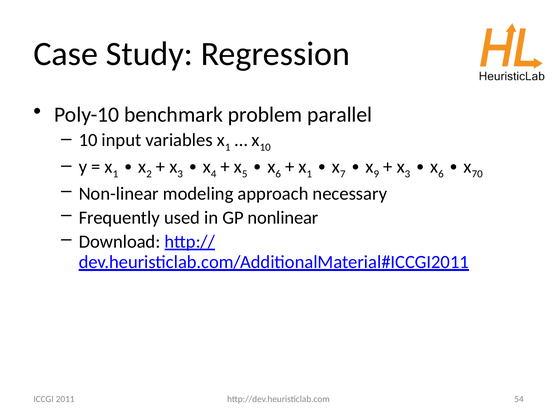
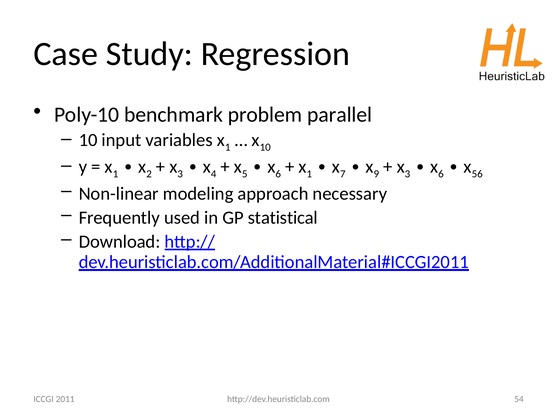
70: 70 -> 56 (477, 174)
nonlinear: nonlinear -> statistical (283, 217)
